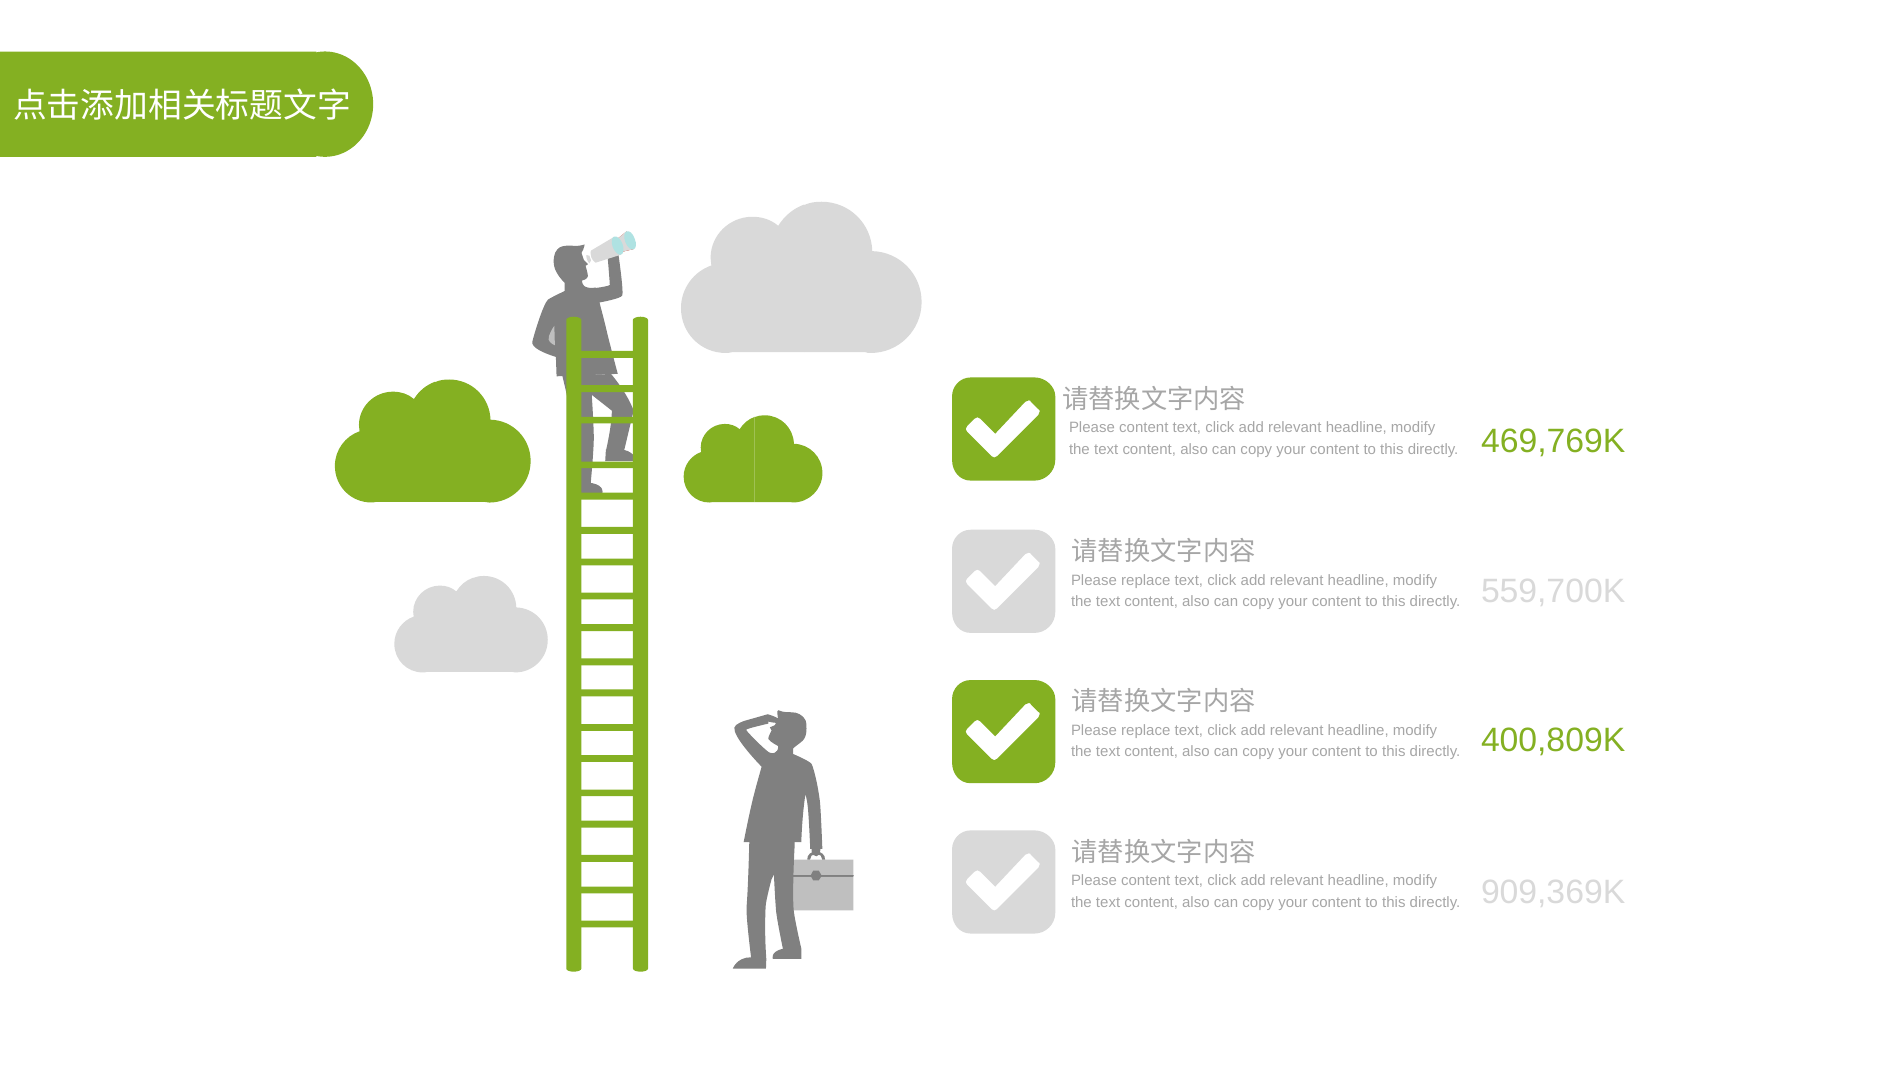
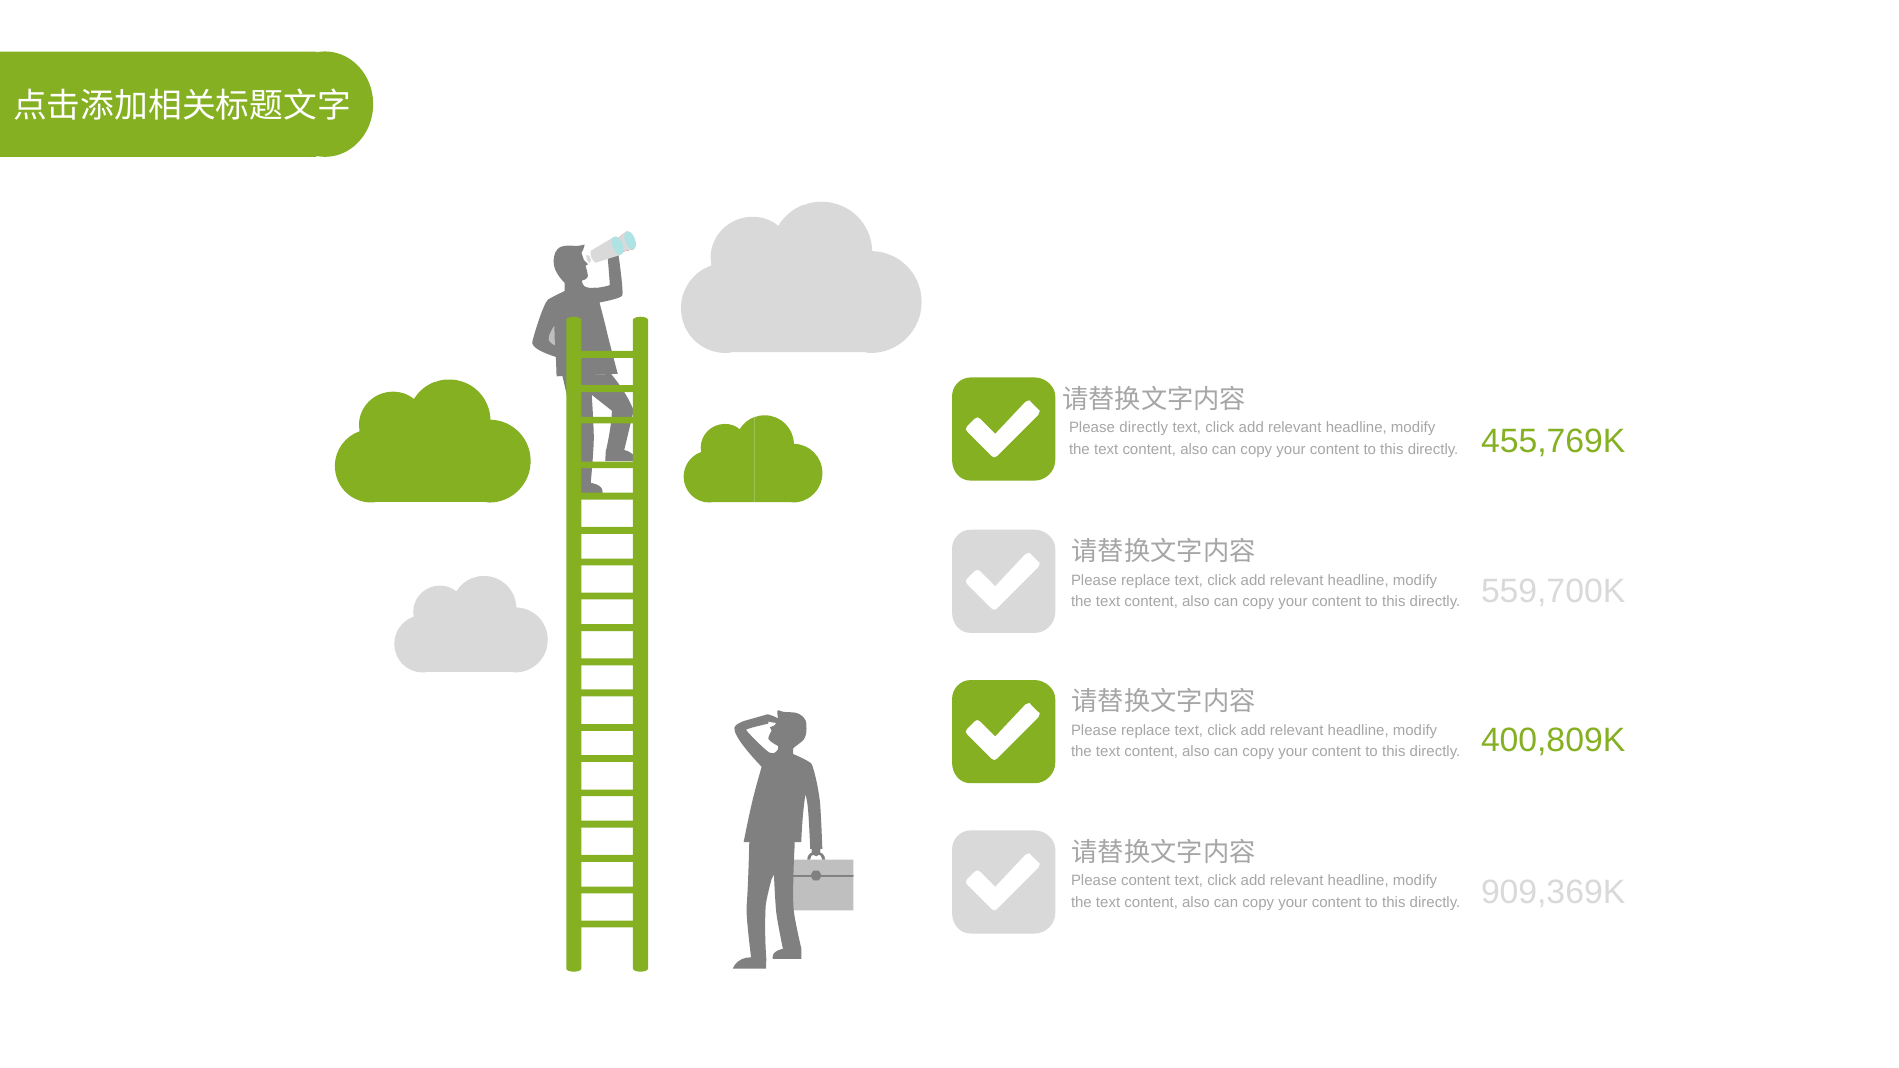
content: content -> directly (1144, 428)
469,769K: 469,769K -> 455,769K (1553, 442)
